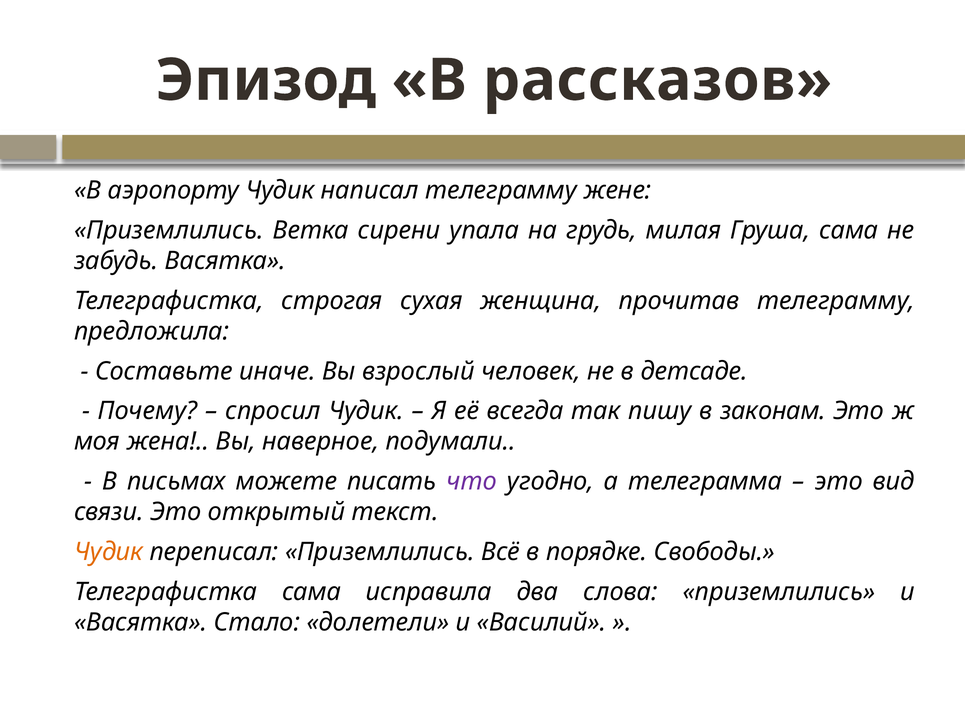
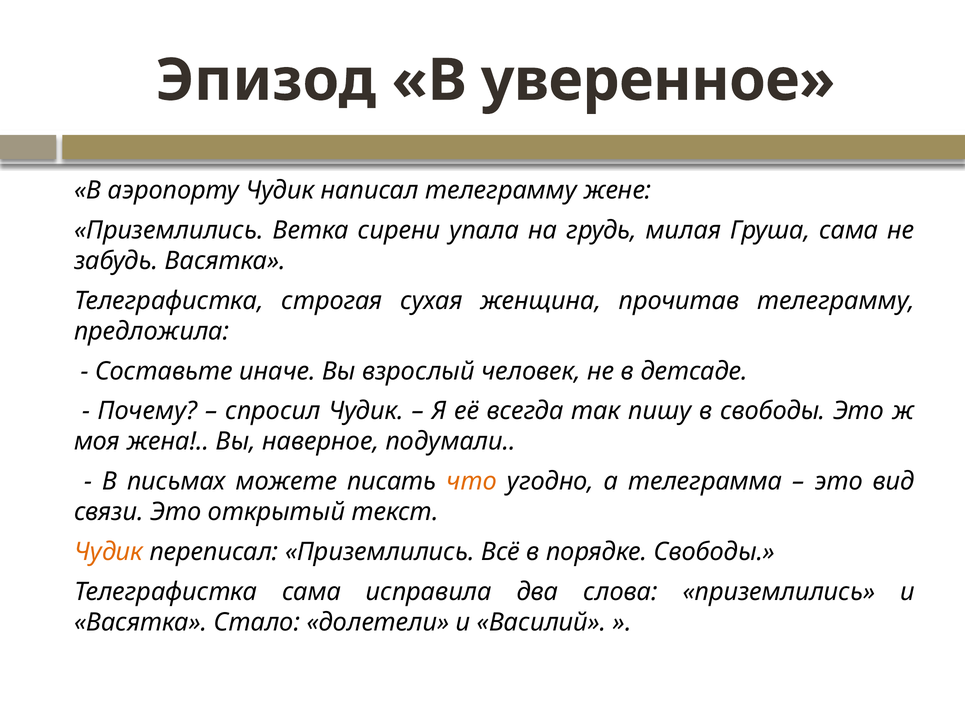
рассказов: рассказов -> уверенное (658, 80)
в законам: законам -> свободы (773, 411)
что colour: purple -> orange (472, 482)
